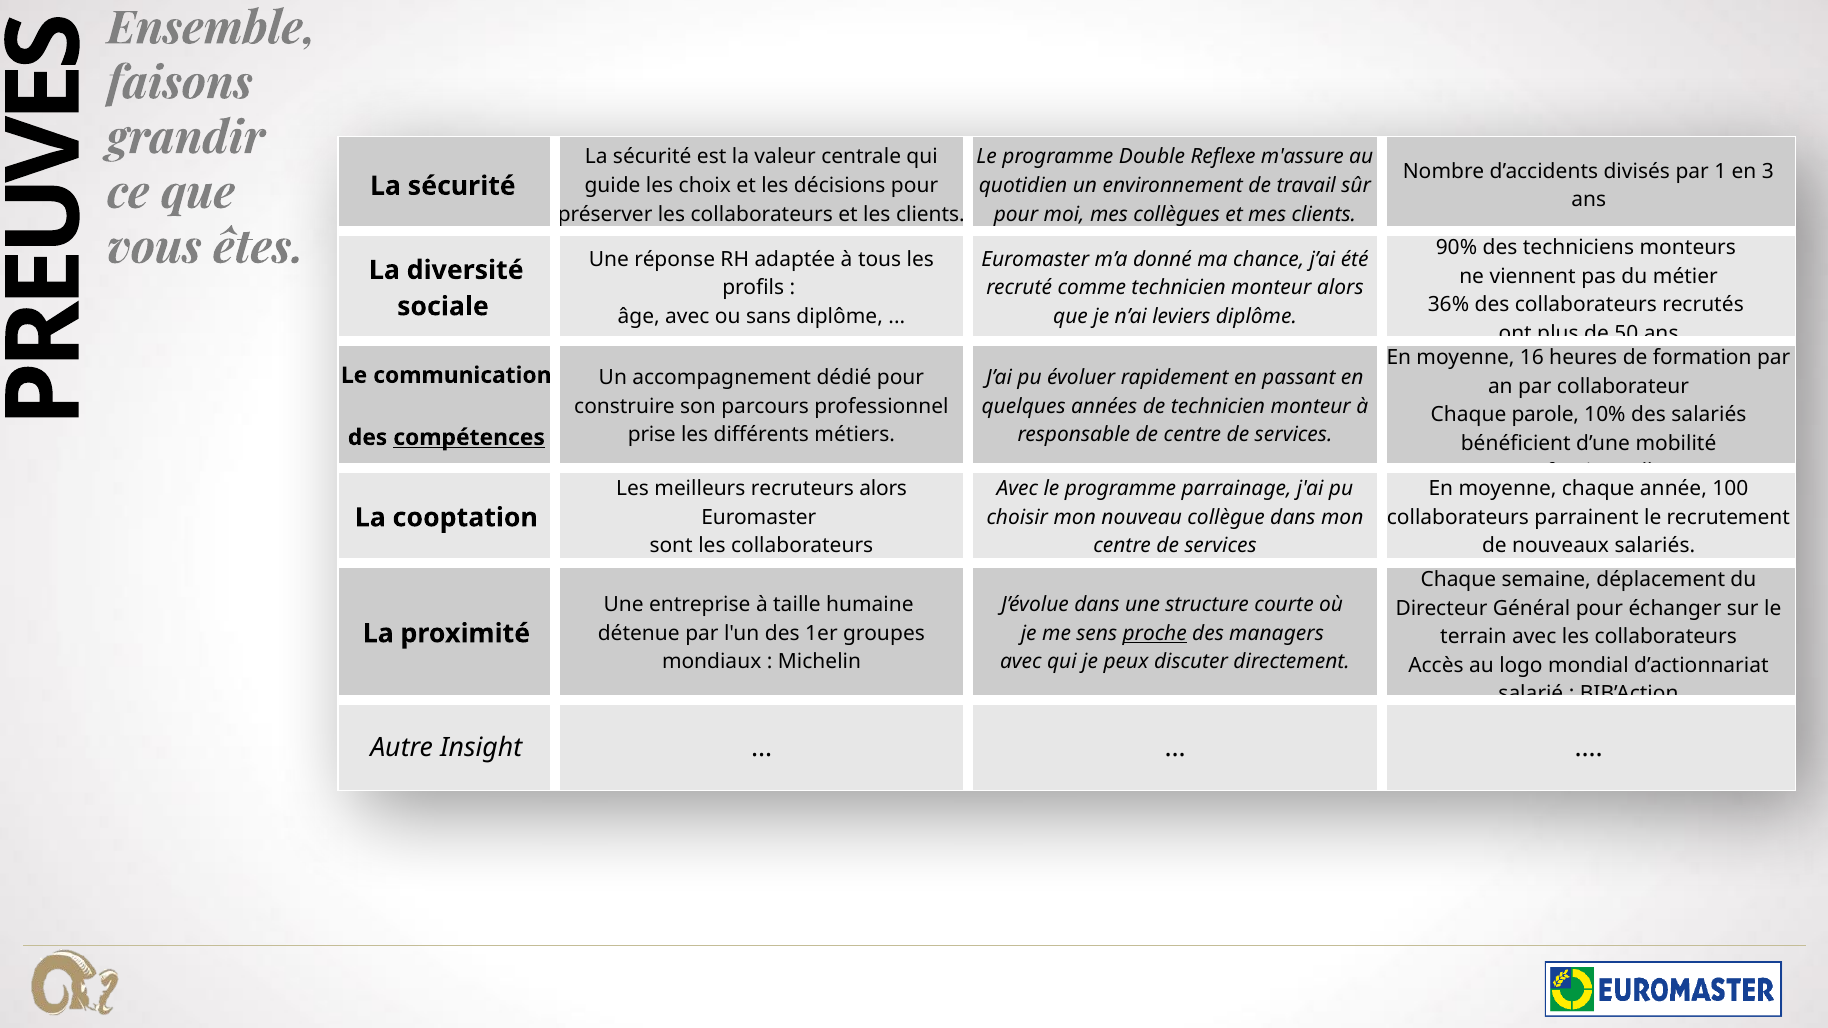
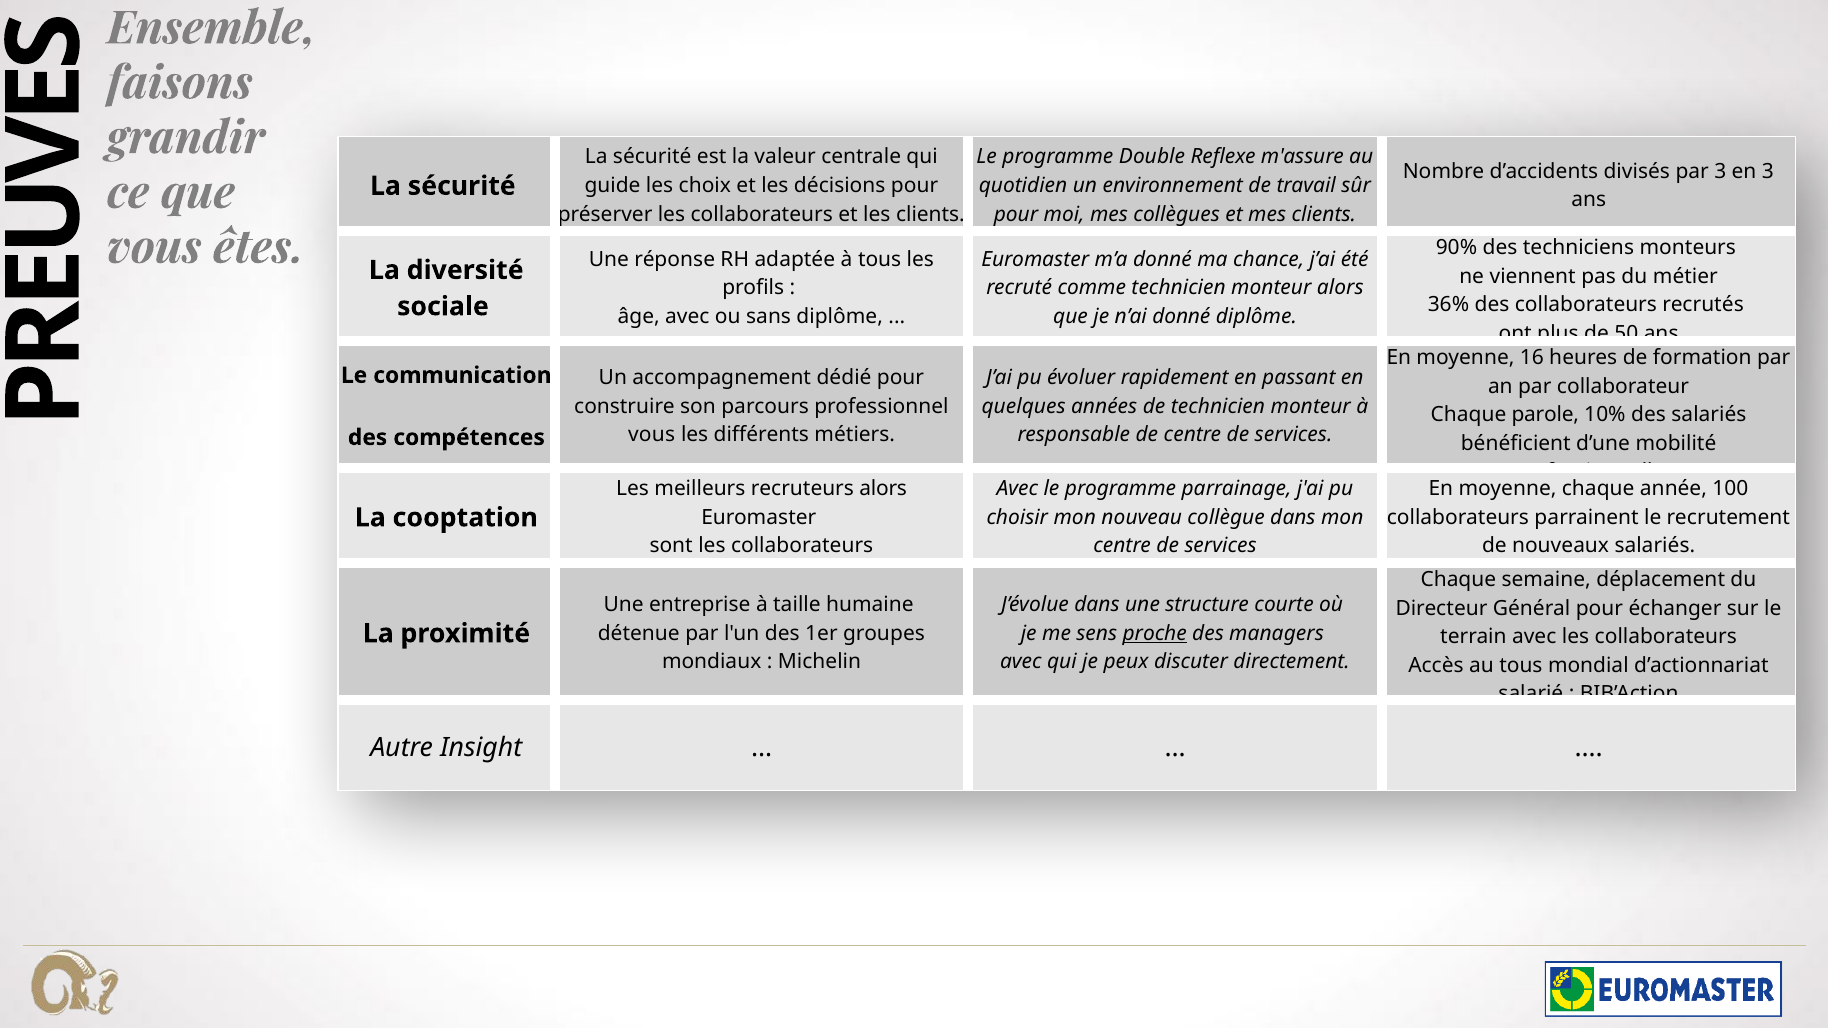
par 1: 1 -> 3 (1720, 171)
n’ai leviers: leviers -> donné (1181, 317)
prise: prise -> vous (652, 435)
compétences underline: present -> none (469, 438)
au logo: logo -> tous (1521, 665)
